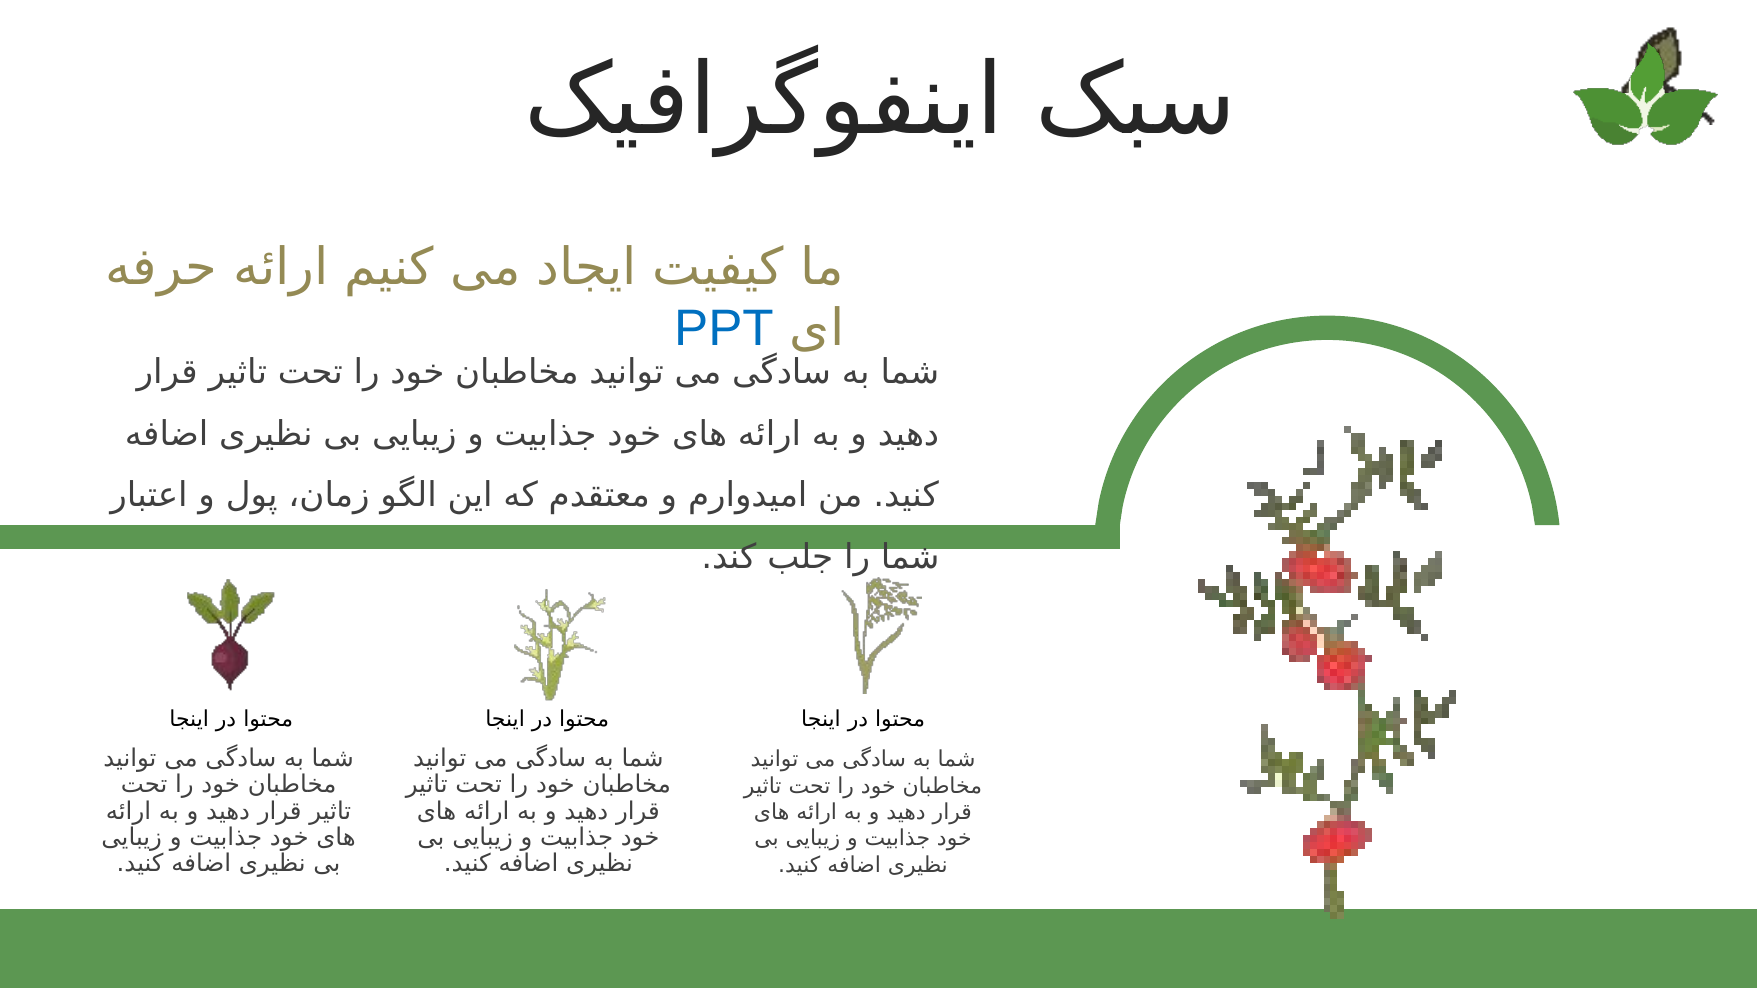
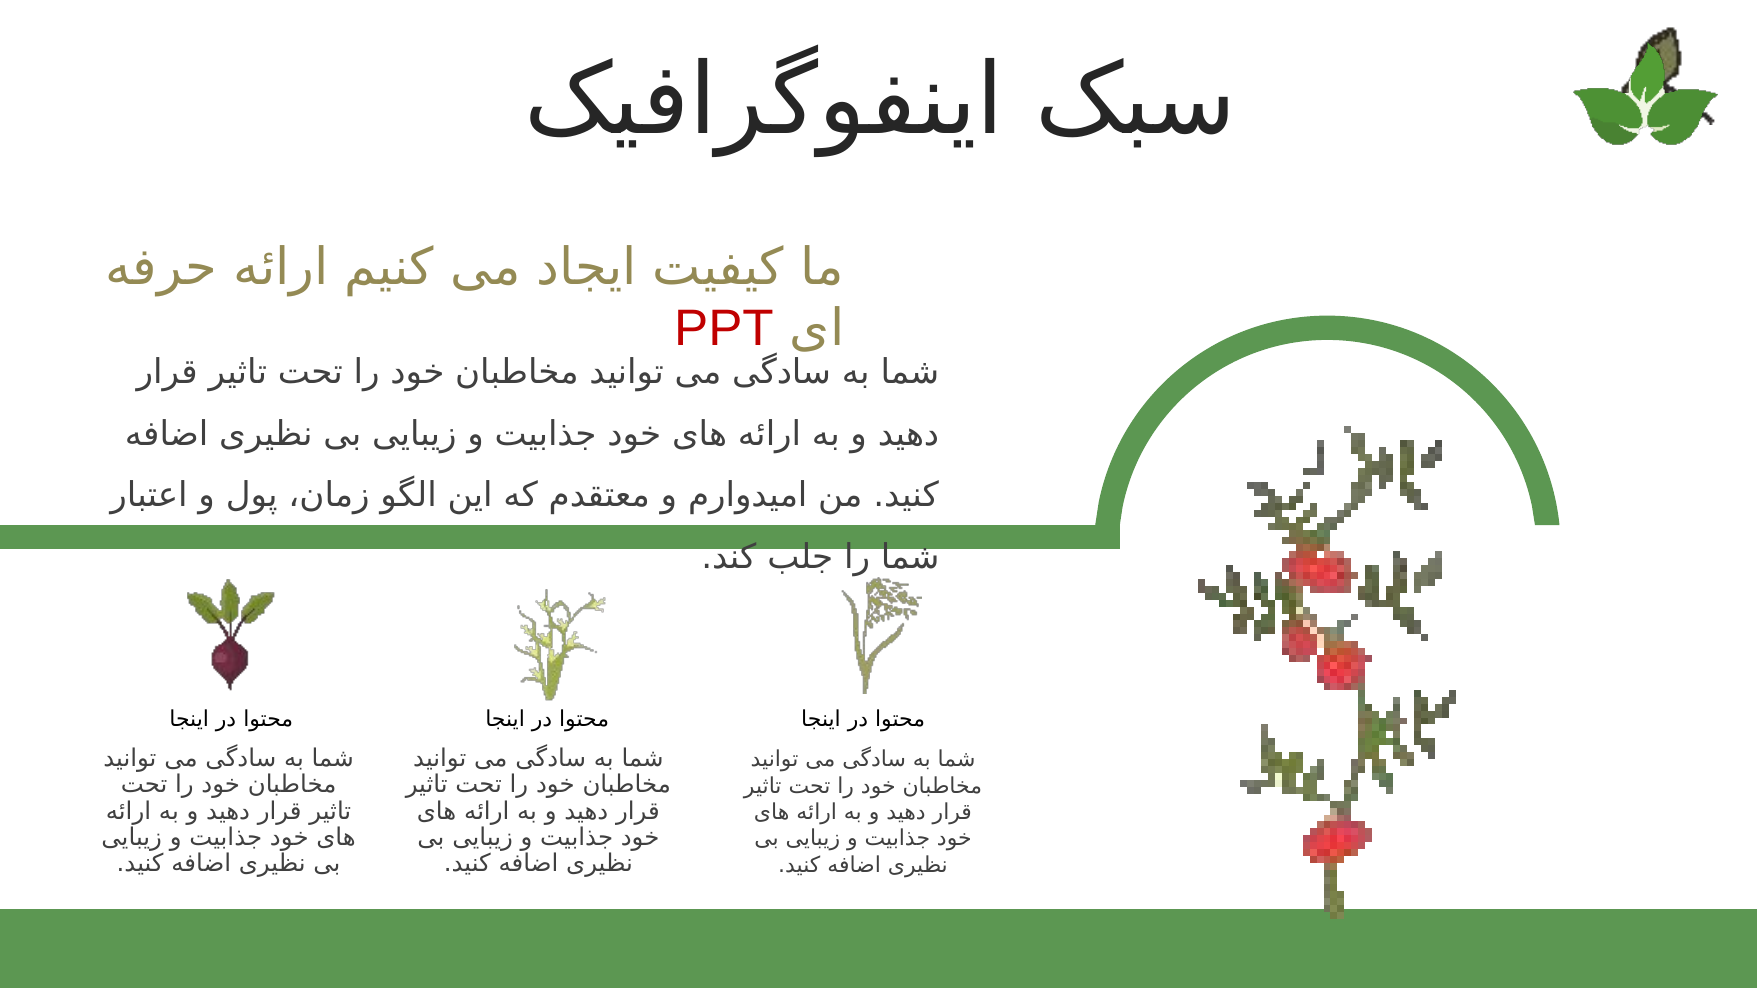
PPT colour: blue -> red (724, 329)
